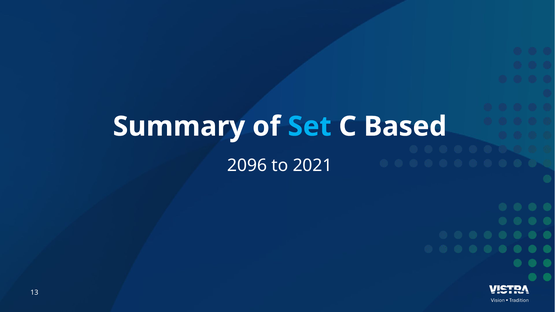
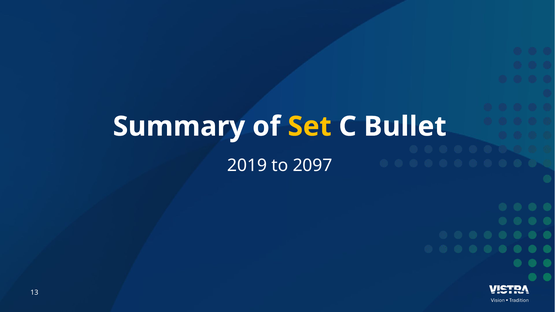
Set colour: light blue -> yellow (310, 127)
Based: Based -> Bullet (405, 127)
2096: 2096 -> 2019 (247, 165)
2021: 2021 -> 2097 (313, 165)
